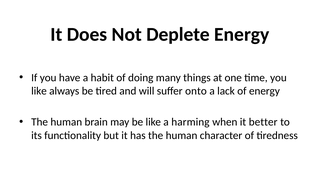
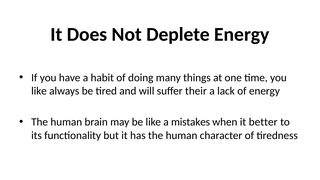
onto: onto -> their (196, 91)
harming: harming -> mistakes (191, 122)
